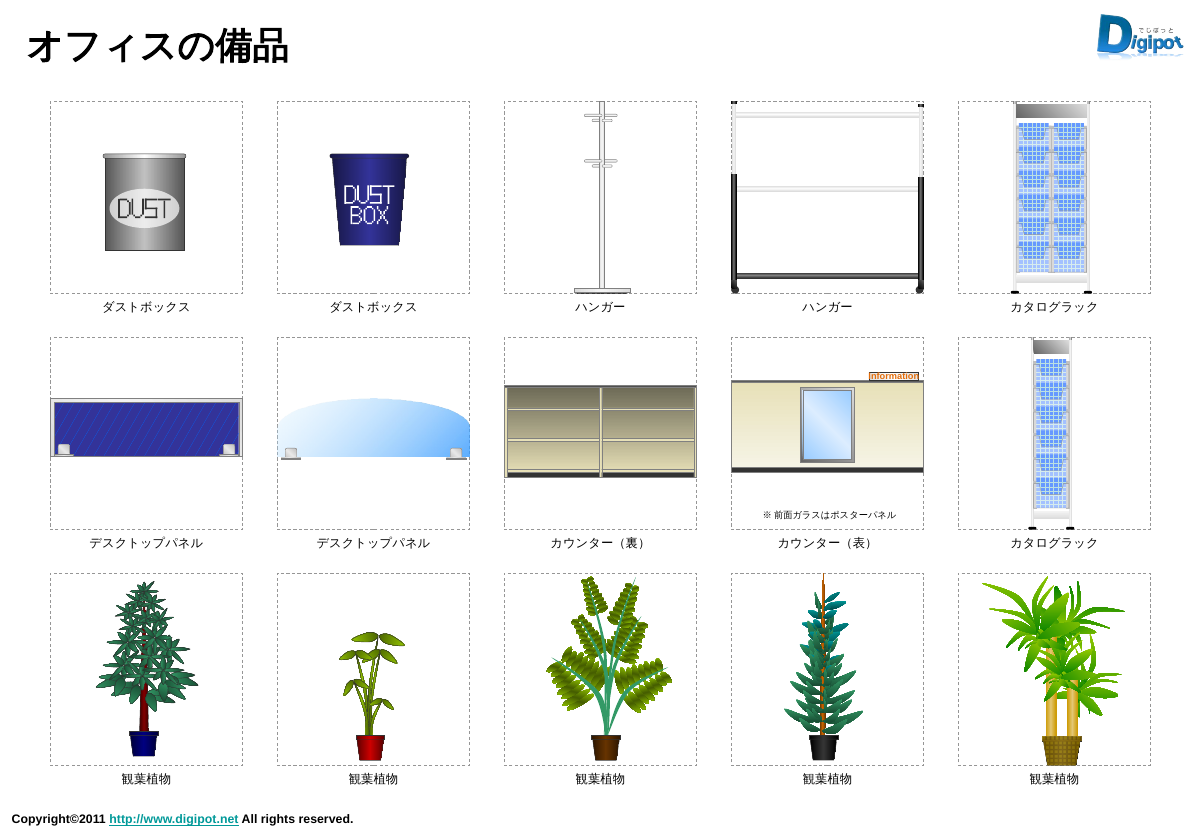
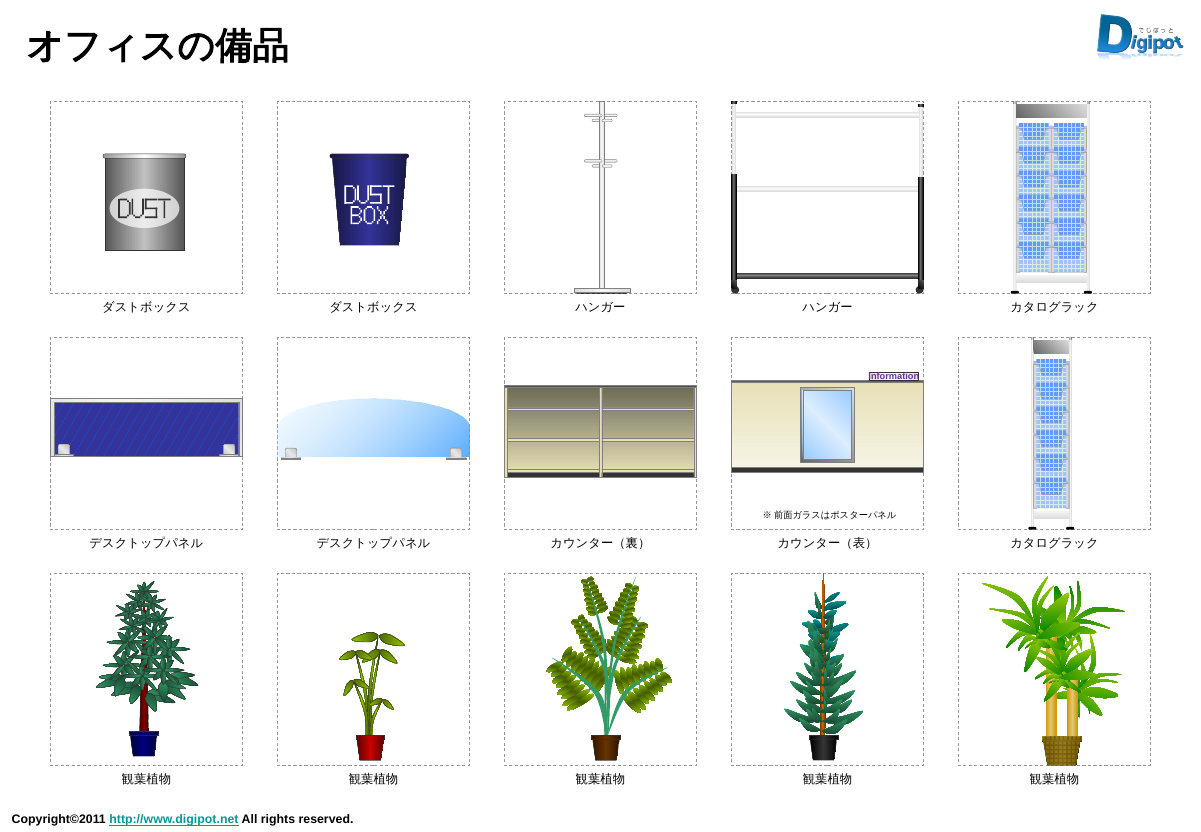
Information colour: orange -> purple (894, 376)
